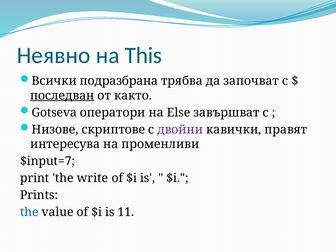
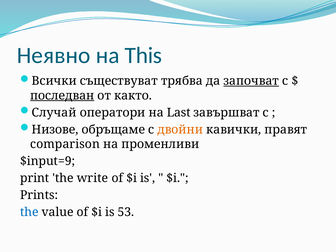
подразбрана: подразбрана -> съществуват (119, 81)
започват underline: none -> present (251, 81)
Gotseva: Gotseva -> Случай (54, 113)
Else: Else -> Last (179, 113)
скриптове: скриптове -> обръщаме (113, 130)
двойни colour: purple -> orange (180, 130)
интересува: интересува -> comparison (65, 144)
$input=7: $input=7 -> $input=9 (48, 161)
11: 11 -> 53 (126, 212)
